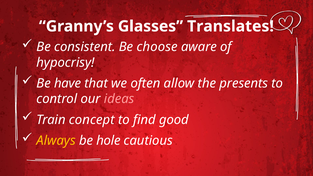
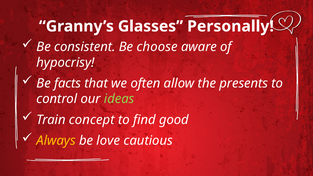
Translates: Translates -> Personally (230, 26)
have: have -> facts (68, 83)
ideas colour: pink -> light green (119, 99)
hole: hole -> love (108, 141)
